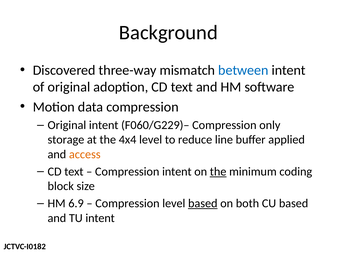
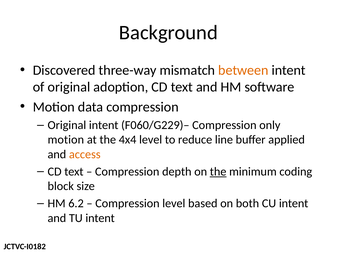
between colour: blue -> orange (243, 70)
storage: storage -> motion (66, 140)
Compression intent: intent -> depth (177, 171)
6.9: 6.9 -> 6.2 (76, 203)
based underline: present -> none (203, 203)
CU based: based -> intent (294, 203)
